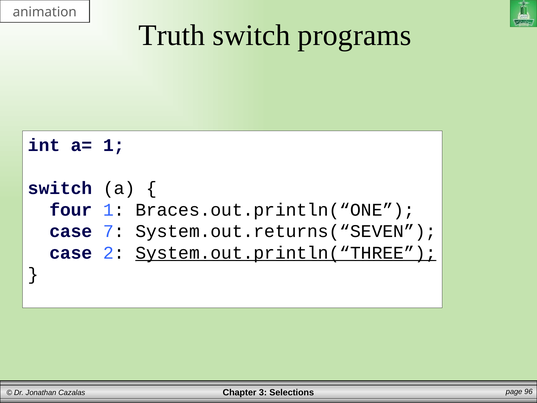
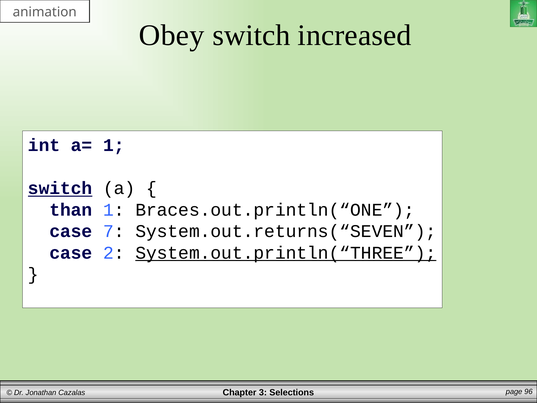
Truth: Truth -> Obey (172, 35)
programs: programs -> increased (355, 35)
switch underline: none -> present (60, 188)
four: four -> than (71, 210)
